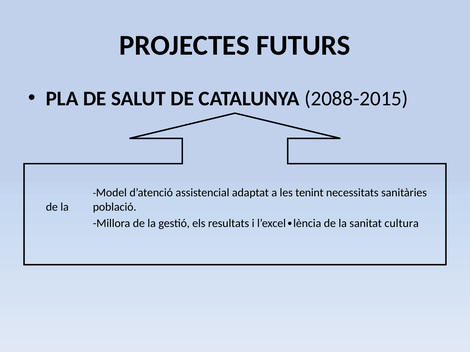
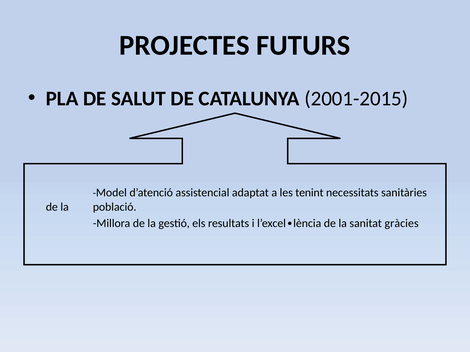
2088-2015: 2088-2015 -> 2001-2015 (356, 99)
cultura: cultura -> gràcies (402, 224)
